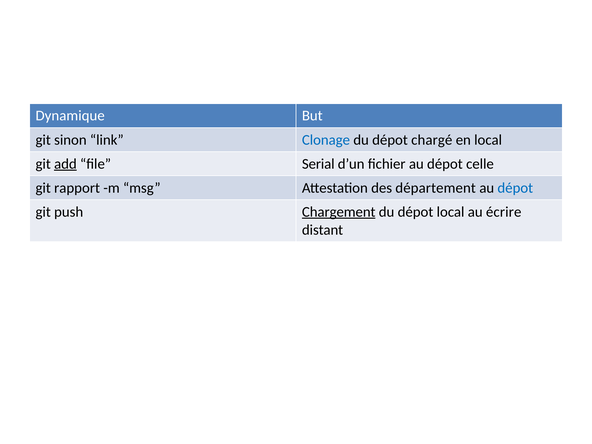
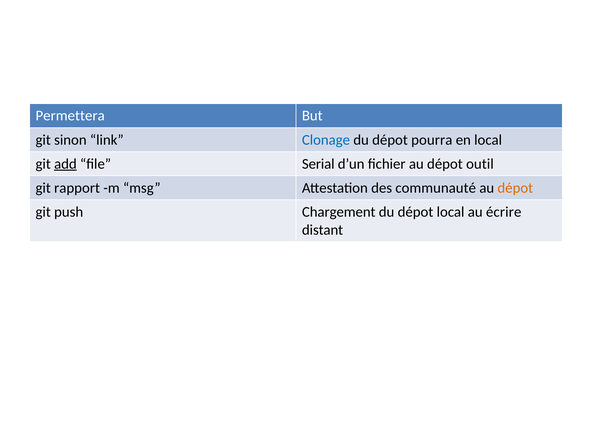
Dynamique: Dynamique -> Permettera (70, 116)
chargé: chargé -> pourra (432, 140)
celle: celle -> outil (480, 164)
département: département -> communauté (436, 188)
dépot colour: blue -> orange (515, 188)
Chargement underline: present -> none (339, 212)
